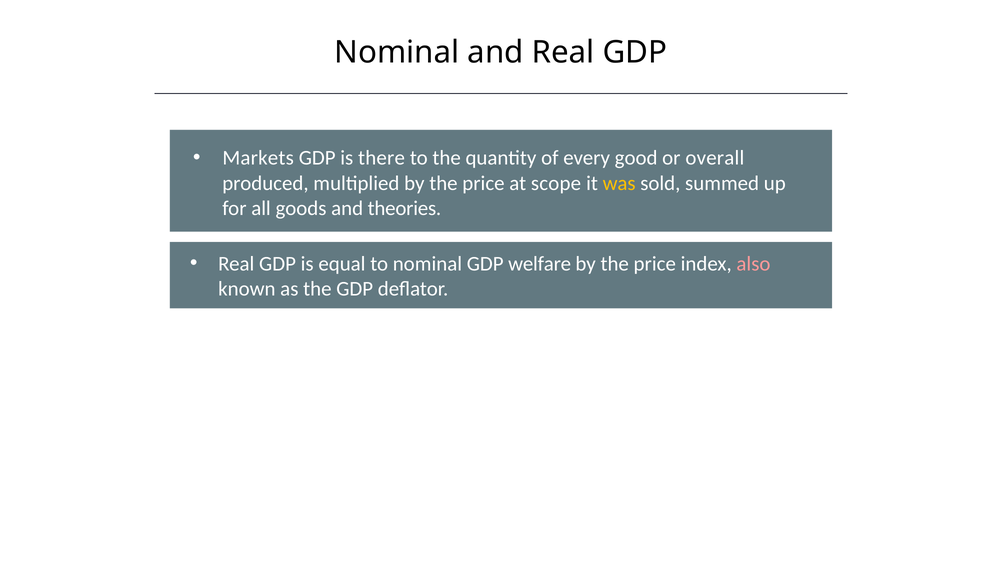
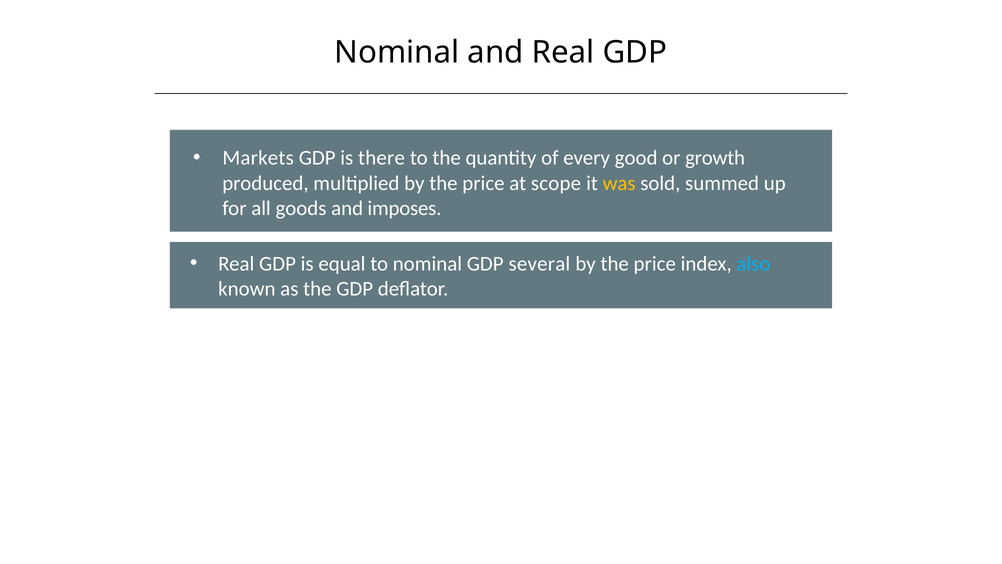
overall: overall -> growth (715, 158)
theories: theories -> imposes (404, 208)
welfare: welfare -> several (539, 264)
also colour: pink -> light blue (753, 264)
